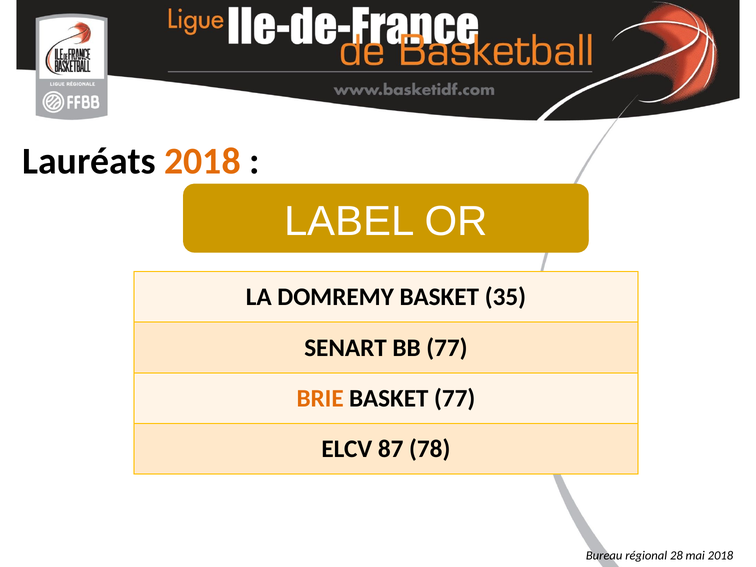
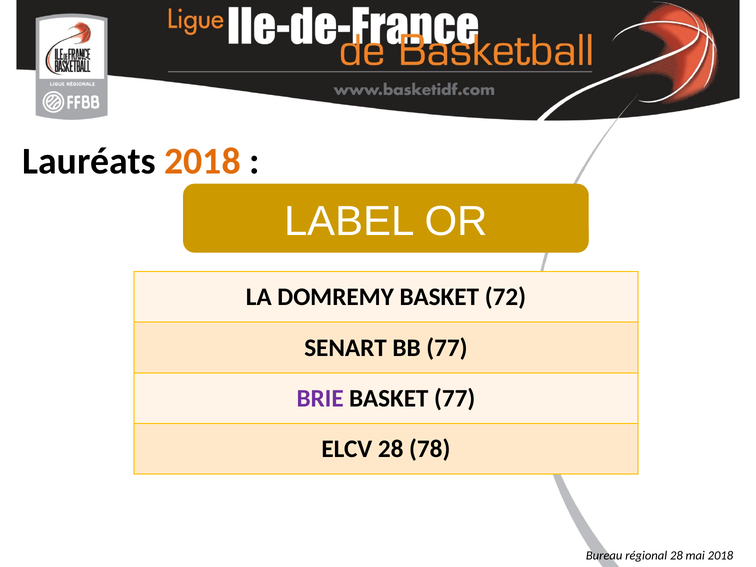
35: 35 -> 72 (505, 297)
BRIE colour: orange -> purple (320, 398)
ELCV 87: 87 -> 28 (391, 449)
